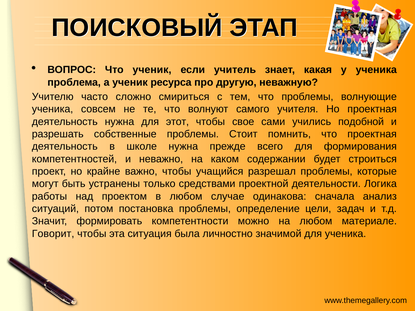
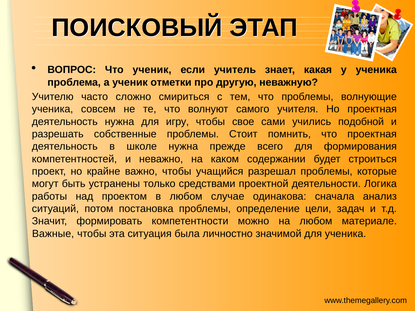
ресурса: ресурса -> отметки (171, 82)
этот: этот -> игру (177, 122)
Говорит: Говорит -> Важные (53, 234)
